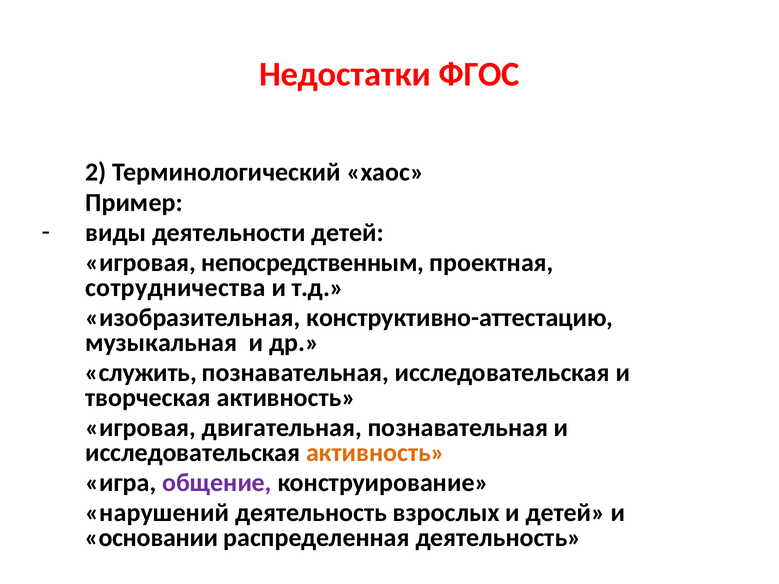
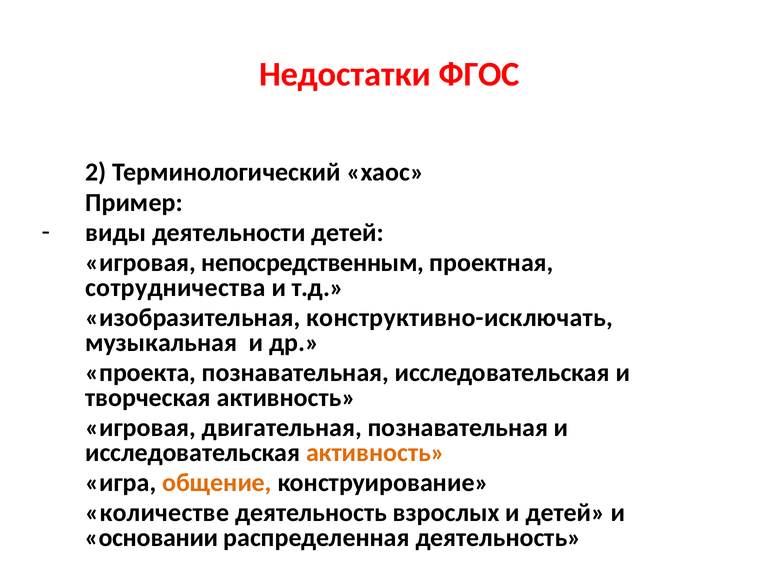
конструктивно-аттестацию: конструктивно-аттестацию -> конструктивно-исключать (460, 318)
служить: служить -> проекта (141, 373)
общение colour: purple -> orange (217, 483)
нарушений: нарушений -> количестве (157, 513)
